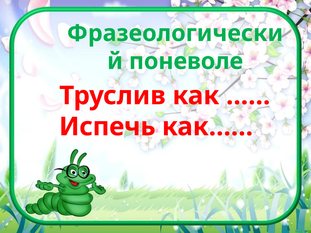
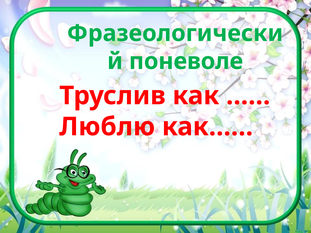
Испечь: Испечь -> Люблю (107, 127)
